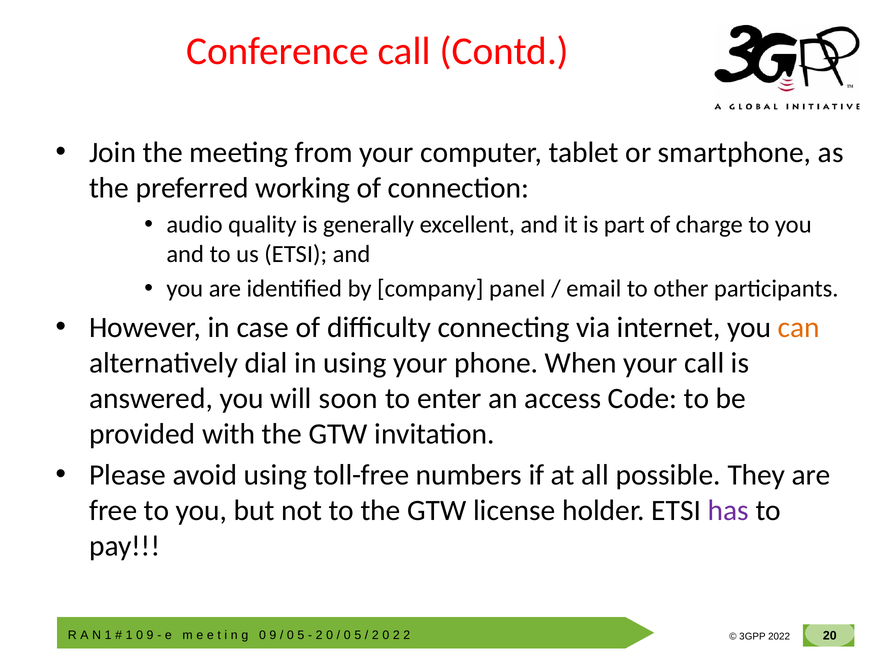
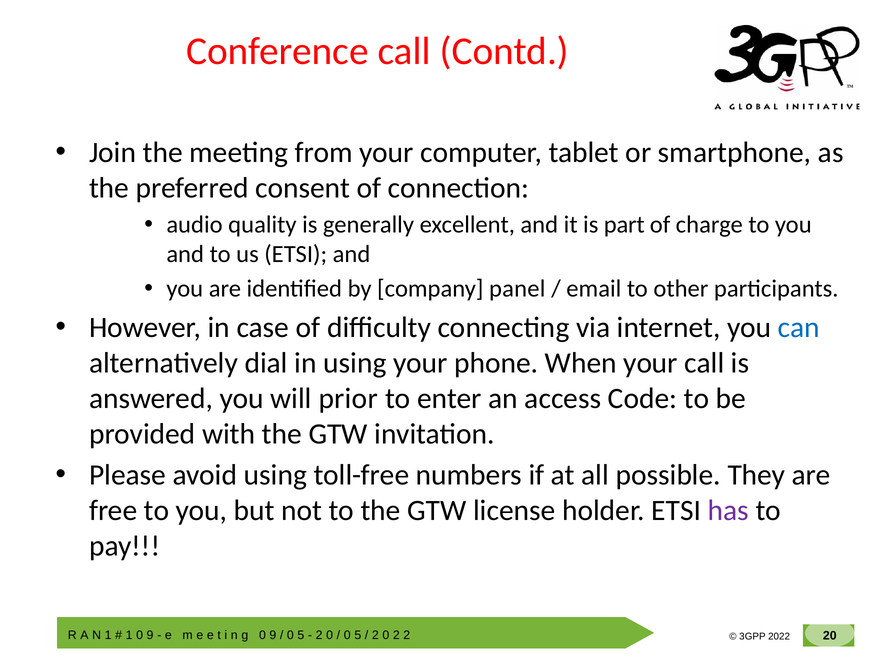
working: working -> consent (303, 188)
can colour: orange -> blue (799, 327)
soon: soon -> prior (348, 398)
